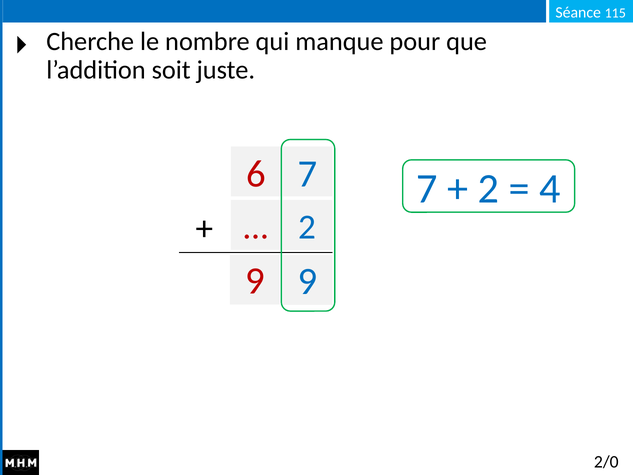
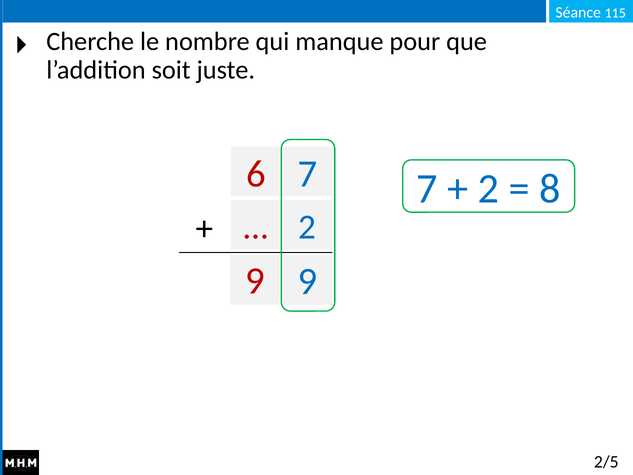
4: 4 -> 8 (550, 189)
2/0: 2/0 -> 2/5 (606, 462)
